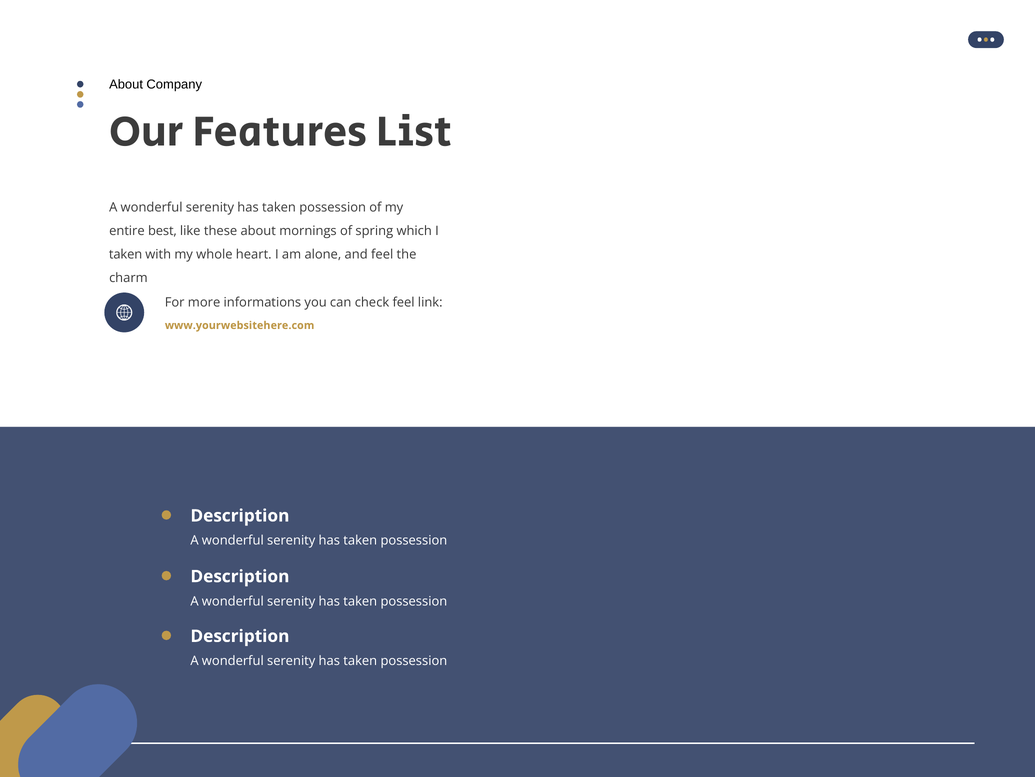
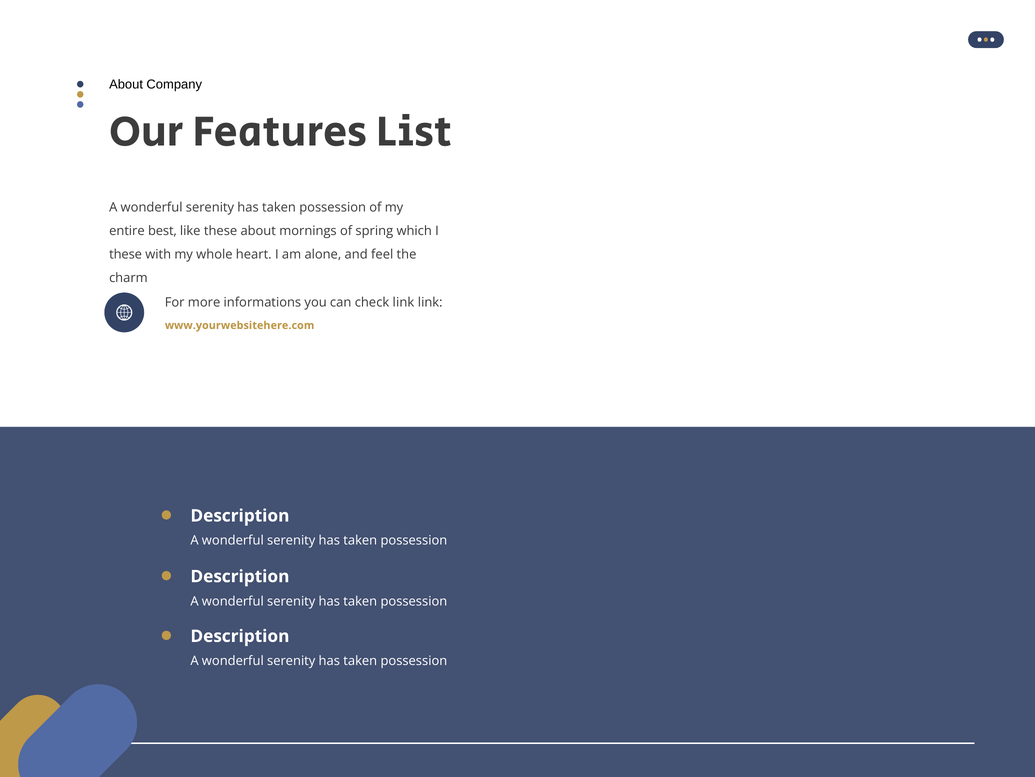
taken: taken -> these (126, 254)
check feel: feel -> link (403, 302)
